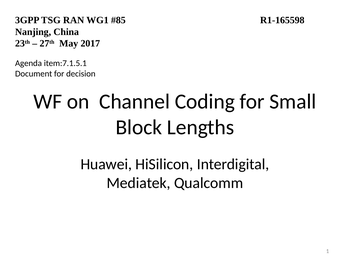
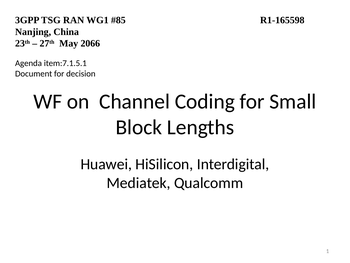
2017: 2017 -> 2066 (90, 43)
